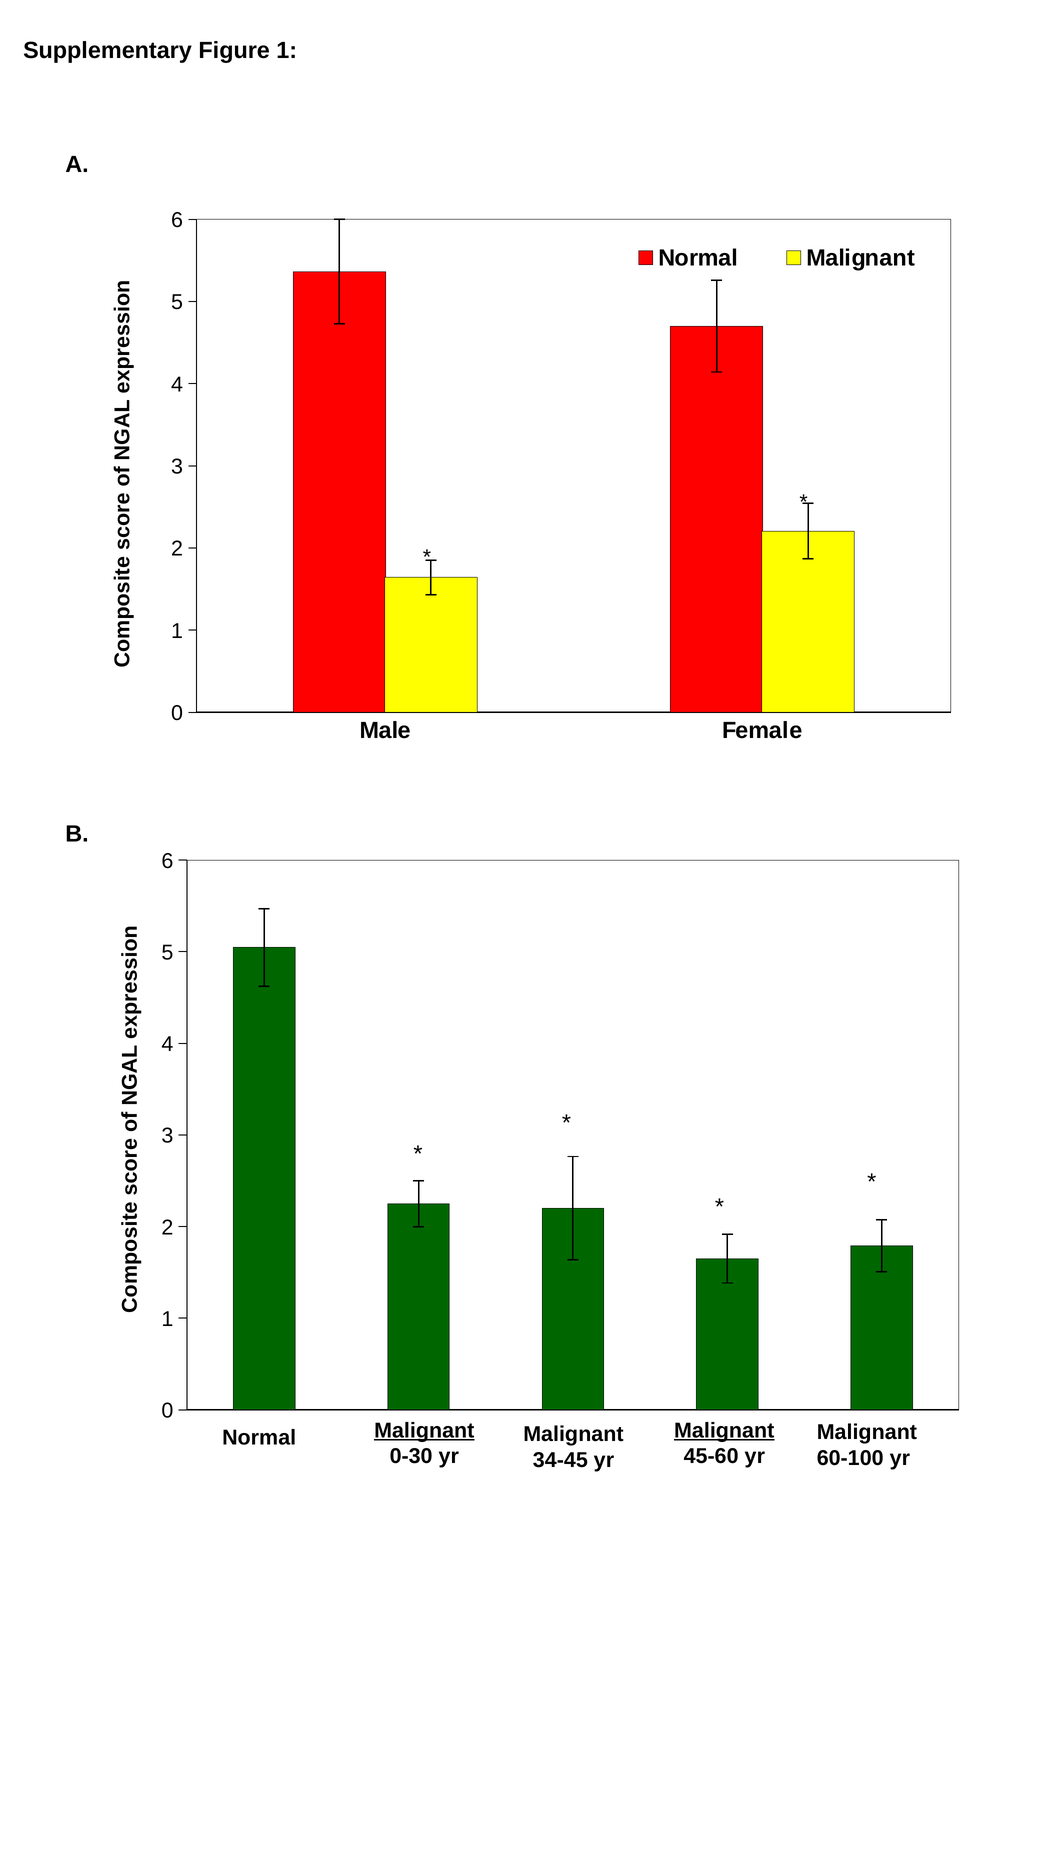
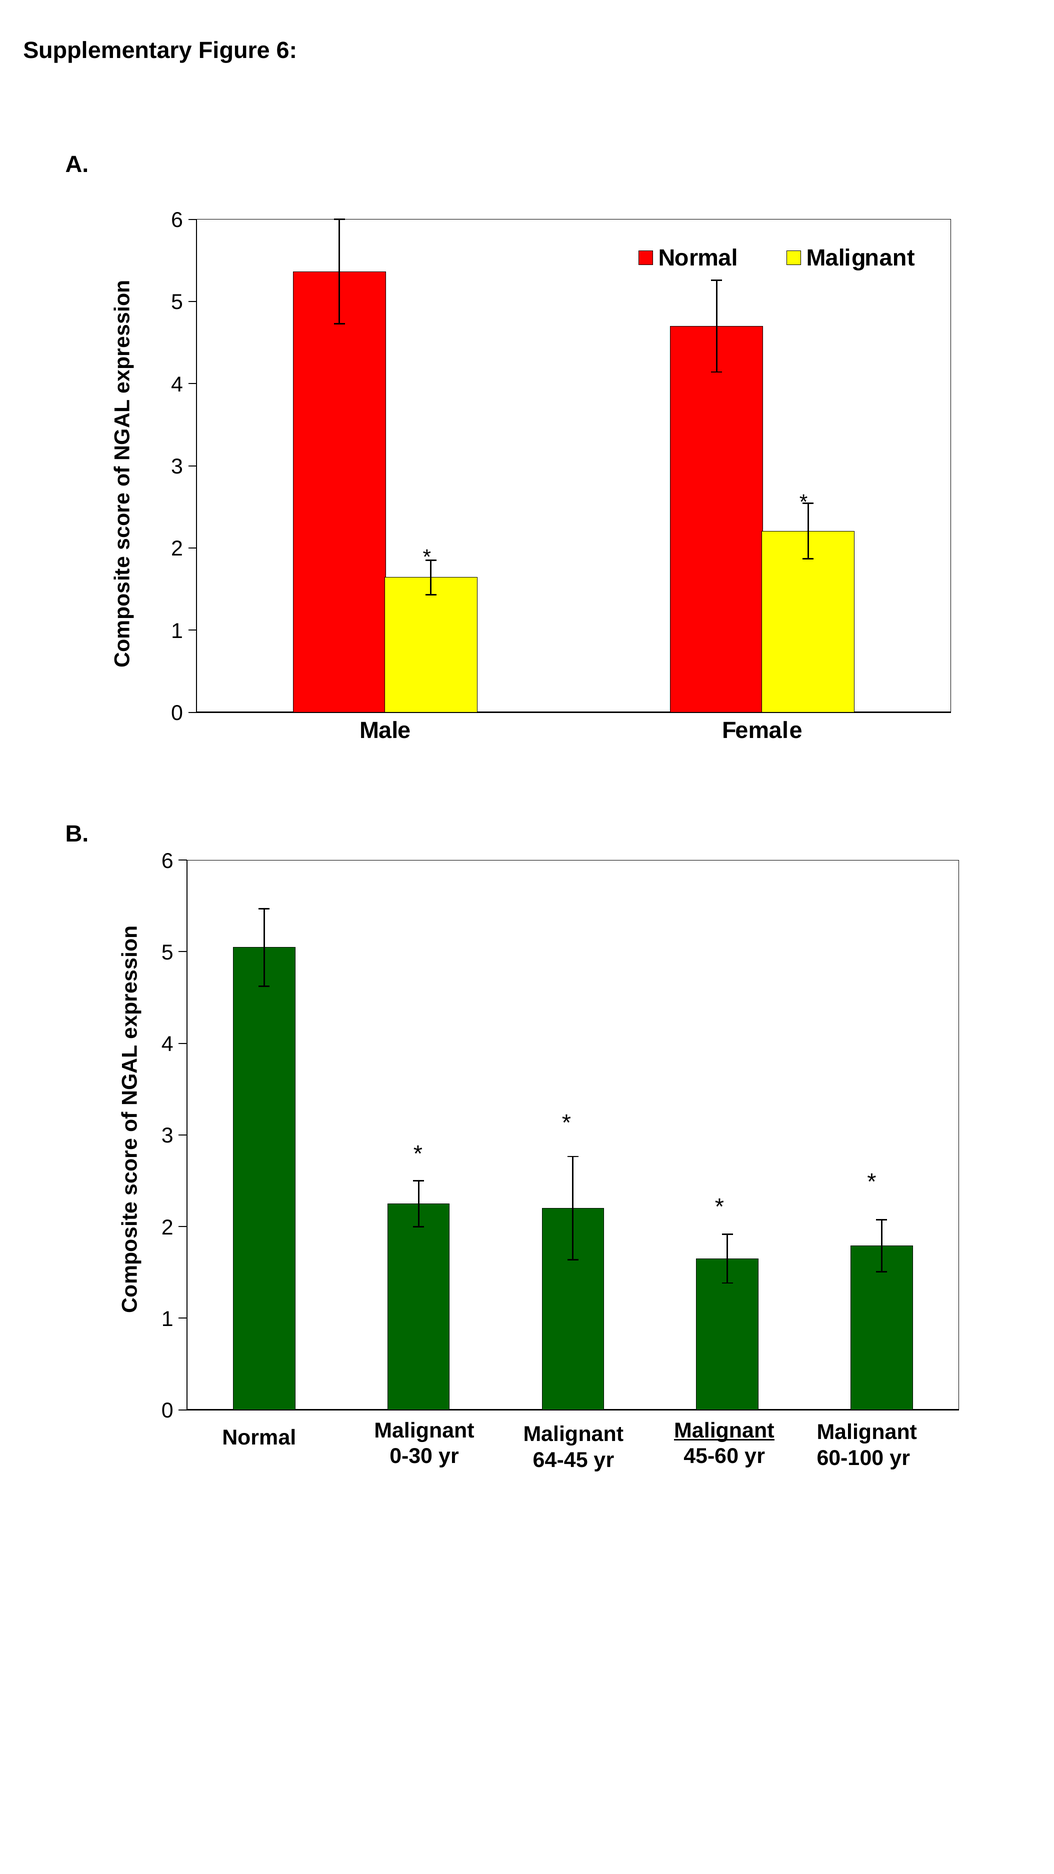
Figure 1: 1 -> 6 (287, 51)
Malignant underline: present -> none (424, 1430)
34-45: 34-45 -> 64-45 (560, 1460)
